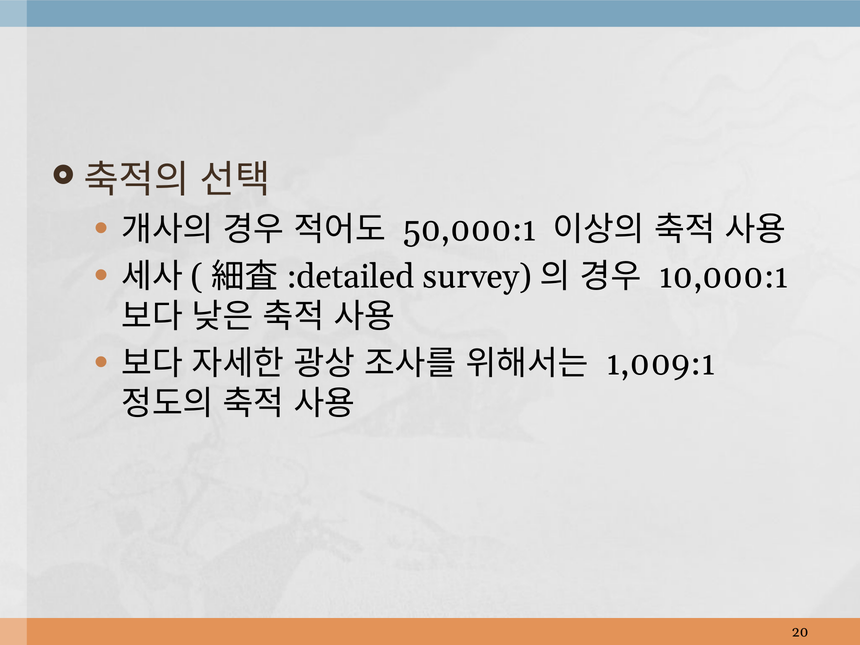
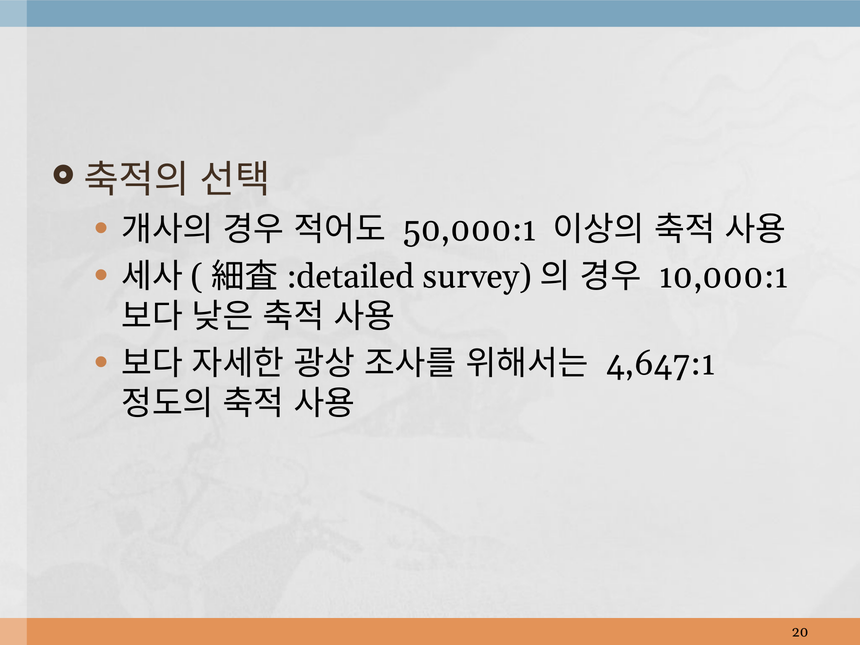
1,009:1: 1,009:1 -> 4,647:1 (661, 364)
